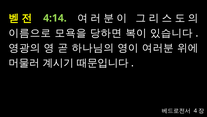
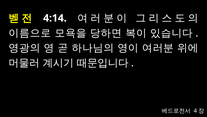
4:14 colour: light green -> white (55, 18)
